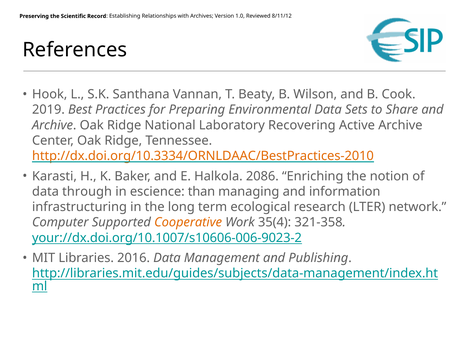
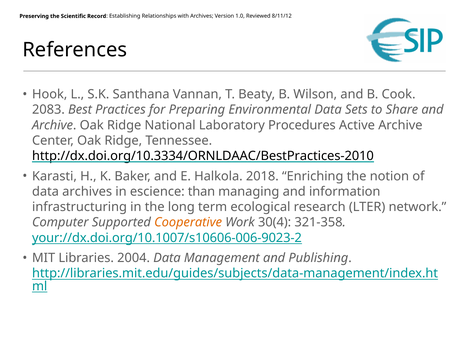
2019: 2019 -> 2083 (48, 110)
Recovering: Recovering -> Procedures (302, 125)
http://dx.doi.org/10.3334/ORNLDAAC/BestPractices-2010 colour: orange -> black (203, 156)
2086: 2086 -> 2018 (262, 176)
data through: through -> archives (87, 191)
35(4: 35(4 -> 30(4 (275, 222)
2016: 2016 -> 2004 (134, 258)
